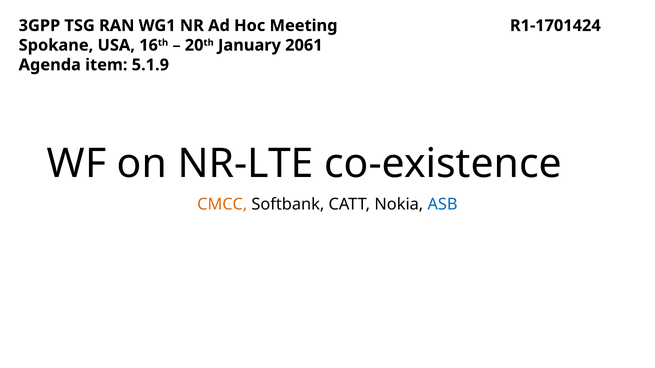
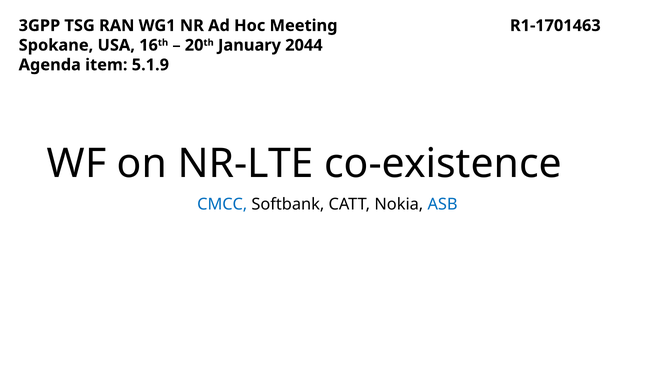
R1-1701424: R1-1701424 -> R1-1701463 (555, 26)
2061: 2061 -> 2044 (304, 45)
CMCC colour: orange -> blue (222, 205)
